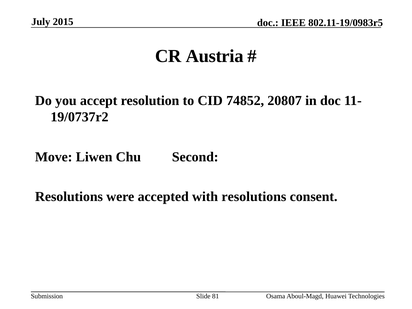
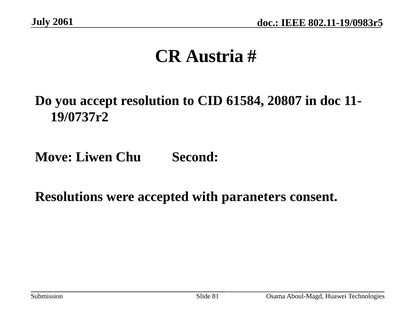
2015: 2015 -> 2061 (63, 22)
74852: 74852 -> 61584 (245, 101)
with resolutions: resolutions -> paraneters (254, 197)
